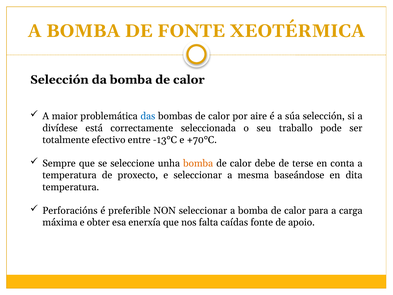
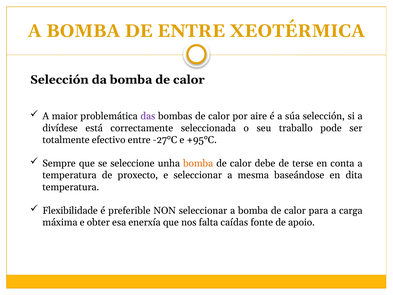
DE FONTE: FONTE -> ENTRE (191, 31)
das colour: blue -> purple (148, 116)
-13°C: -13°C -> -27°C (165, 140)
+70°C: +70°C -> +95°C (202, 140)
Perforacións: Perforacións -> Flexibilidade (70, 210)
